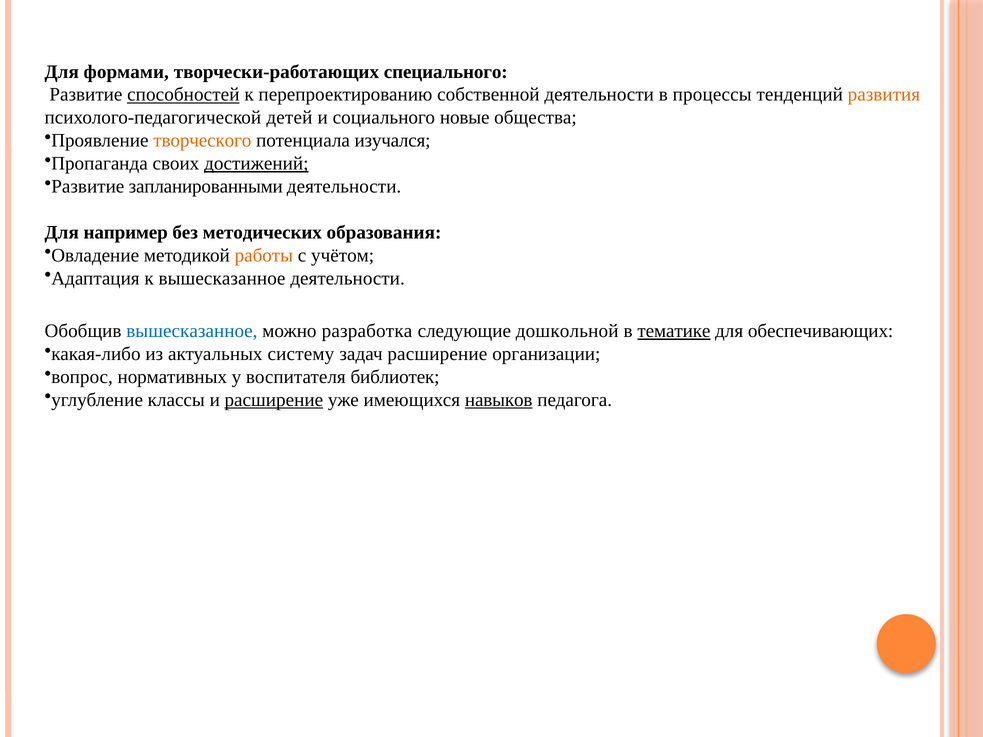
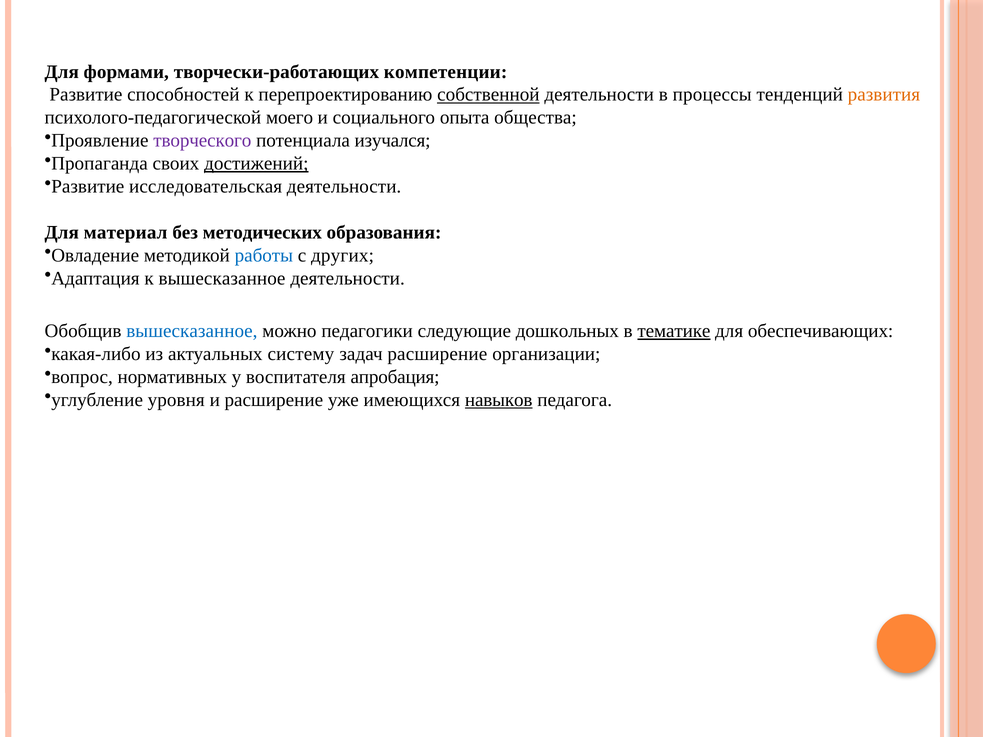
специального: специального -> компетенции (446, 72)
способностей underline: present -> none (183, 95)
собственной underline: none -> present (488, 95)
детей: детей -> моего (290, 118)
новые: новые -> опыта (465, 118)
творческого colour: orange -> purple (202, 141)
запланированными: запланированными -> исследовательская (206, 186)
например: например -> материал (126, 232)
работы colour: orange -> blue (264, 255)
учётом: учётом -> других (343, 255)
разработка: разработка -> педагогики (367, 331)
дошкольной: дошкольной -> дошкольных (567, 331)
библиотек: библиотек -> апробация (395, 377)
классы: классы -> уровня (176, 400)
расширение underline: present -> none (274, 400)
